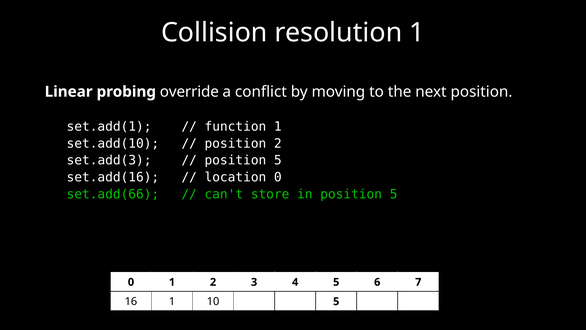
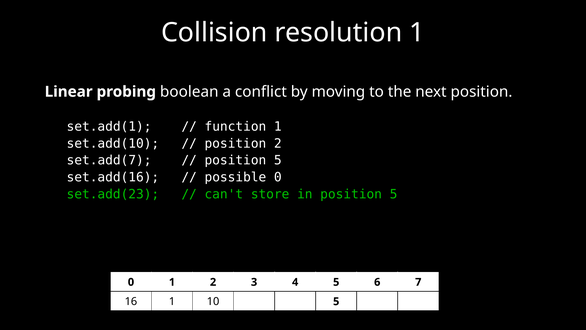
override: override -> boolean (189, 92)
set.add(3: set.add(3 -> set.add(7 (109, 160)
location: location -> possible (235, 177)
set.add(66: set.add(66 -> set.add(23 (113, 194)
